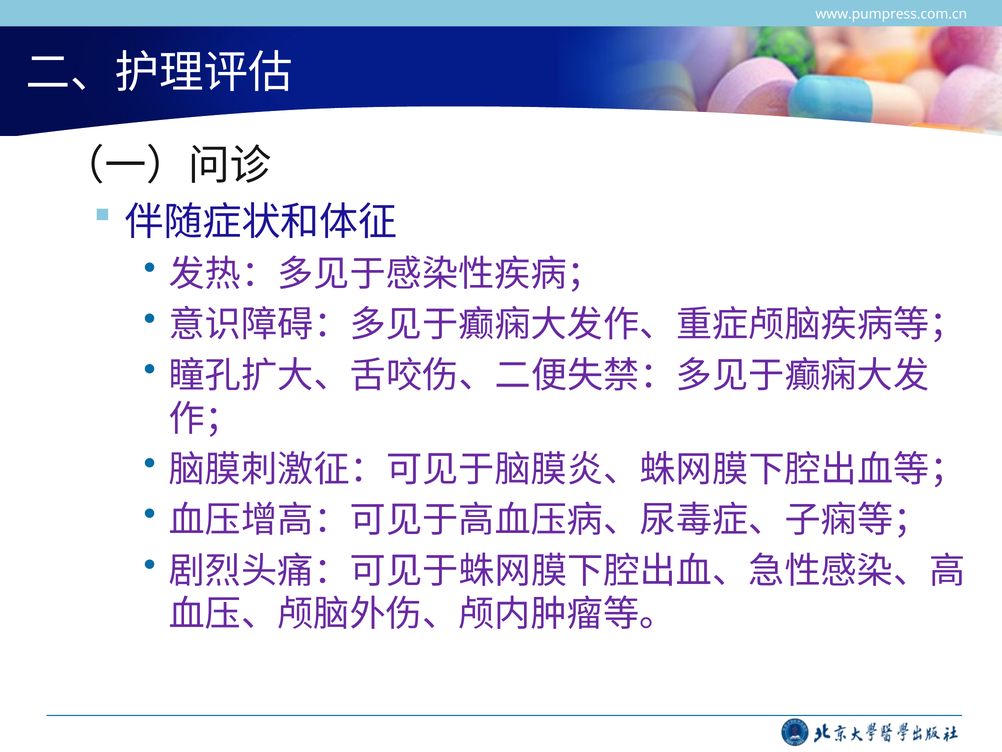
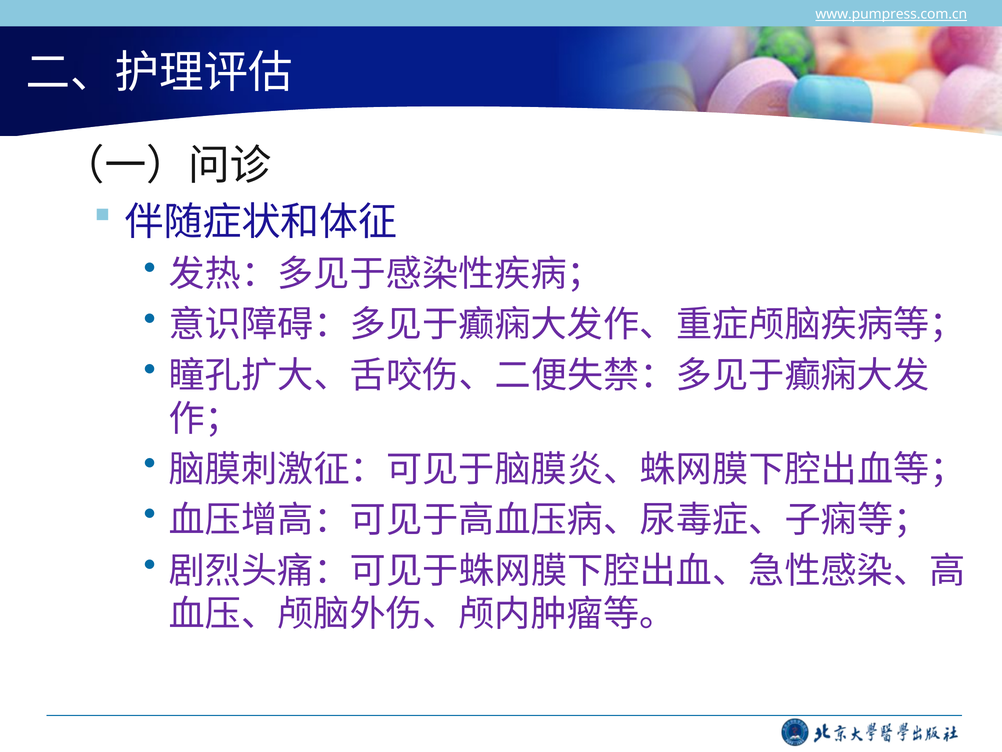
www.pumpress.com.cn underline: none -> present (891, 14)
